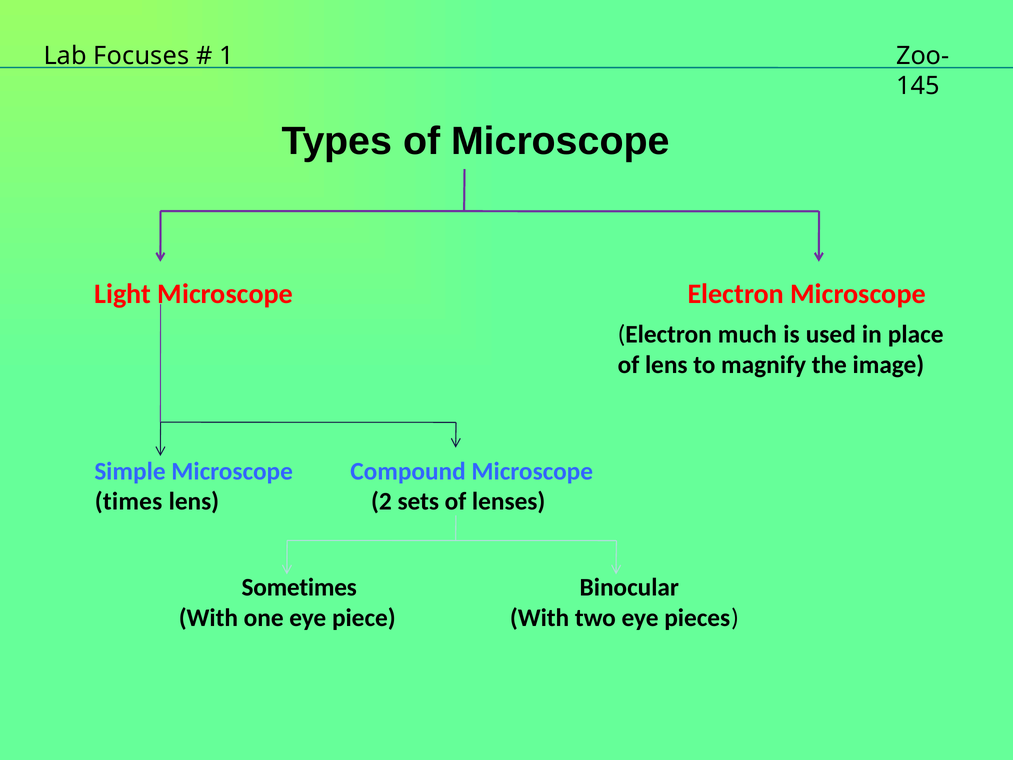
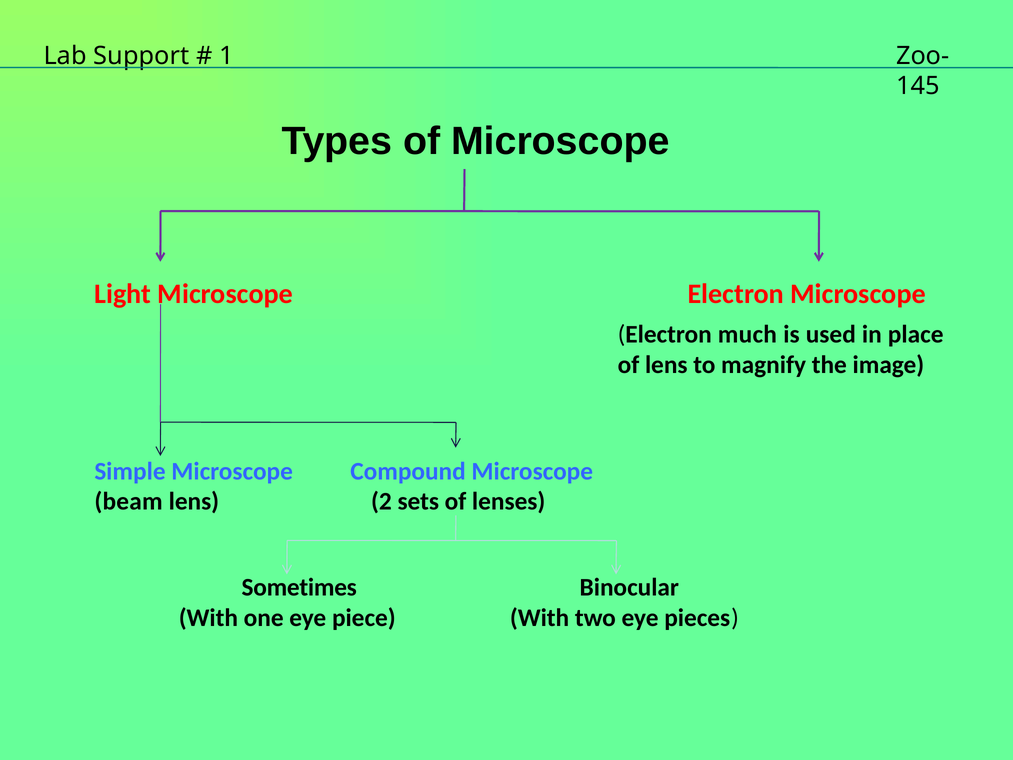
Focuses: Focuses -> Support (141, 56)
times: times -> beam (129, 501)
